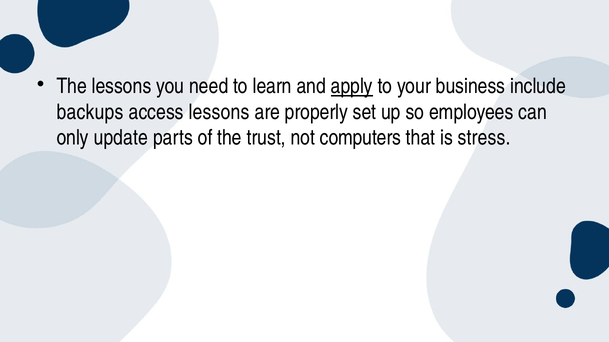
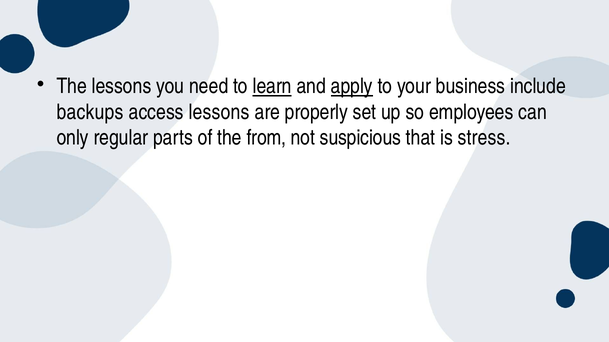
learn underline: none -> present (272, 87)
update: update -> regular (121, 138)
trust: trust -> from (266, 138)
computers: computers -> suspicious (361, 138)
